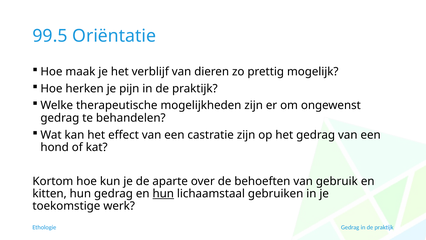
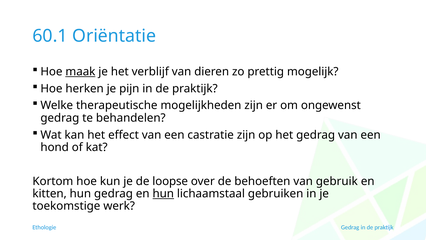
99.5: 99.5 -> 60.1 (50, 36)
maak underline: none -> present (80, 72)
aparte: aparte -> loopse (170, 181)
